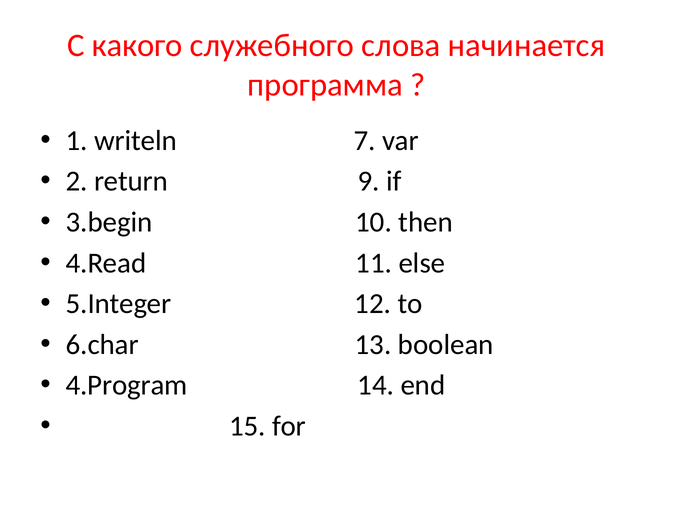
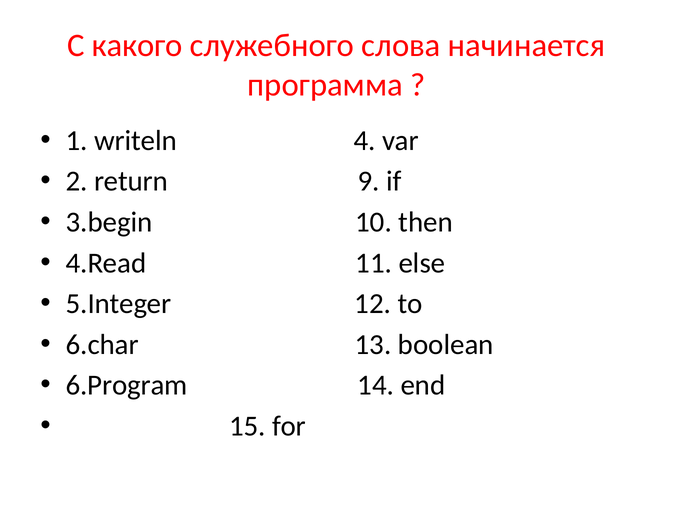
7: 7 -> 4 (365, 141)
4.Program: 4.Program -> 6.Program (127, 385)
